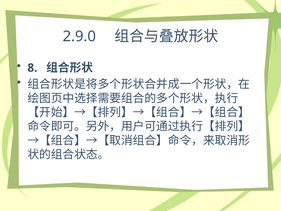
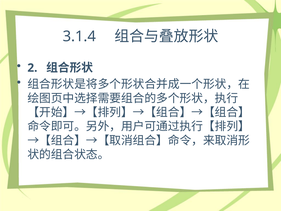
2.9.0: 2.9.0 -> 3.1.4 (79, 36)
8: 8 -> 2 (32, 68)
